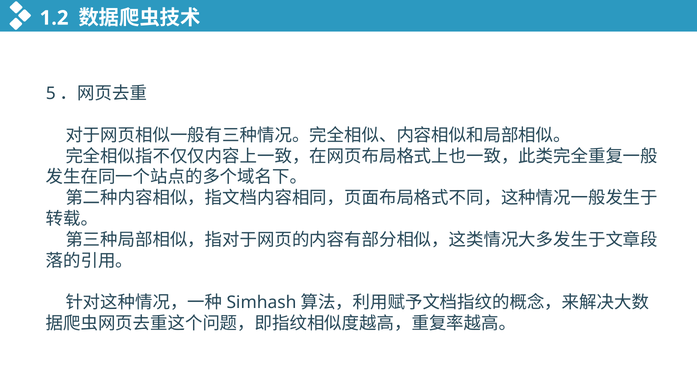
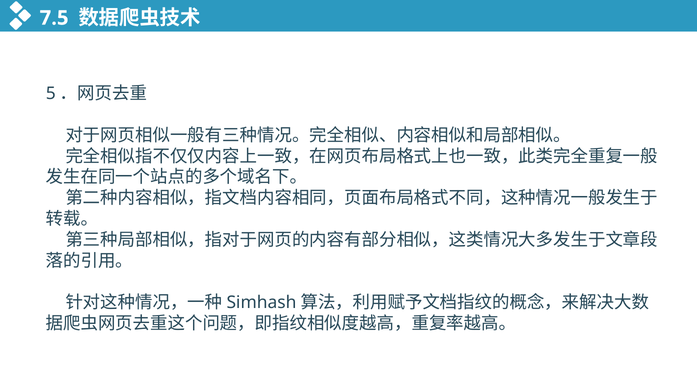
1.2: 1.2 -> 7.5 (54, 18)
